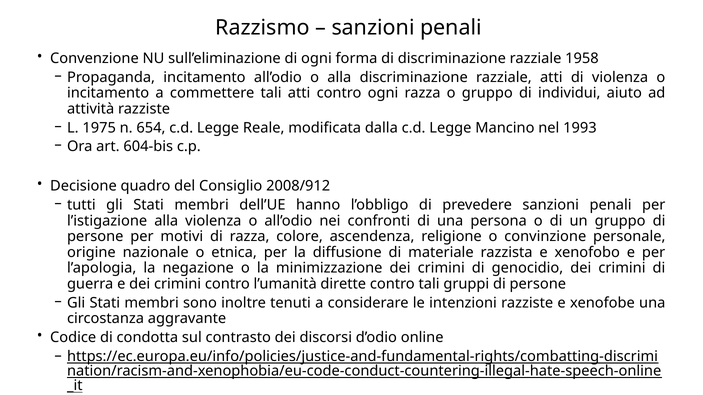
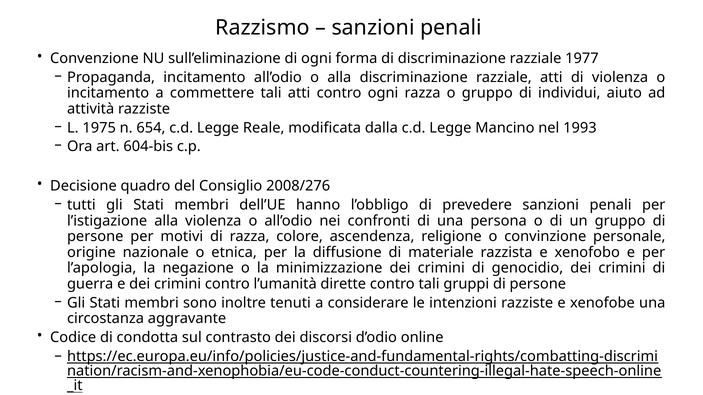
1958: 1958 -> 1977 (582, 58)
2008/912: 2008/912 -> 2008/276 (298, 186)
